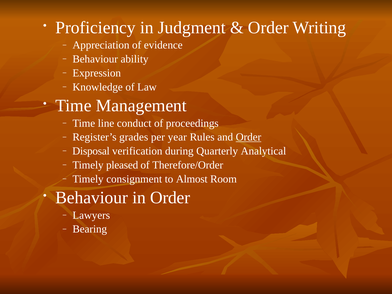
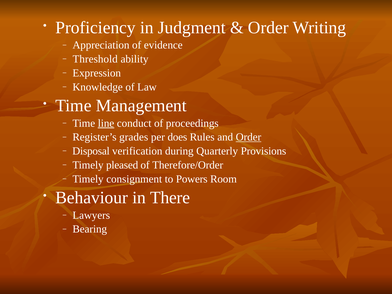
Behaviour: Behaviour -> Threshold (95, 59)
line underline: none -> present (106, 123)
year: year -> does (177, 137)
Analytical: Analytical -> Provisions (264, 151)
Almost: Almost -> Powers (192, 179)
in Order: Order -> There (170, 198)
